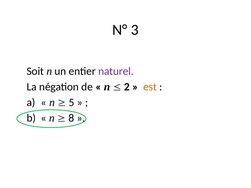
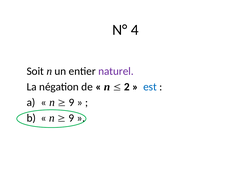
3: 3 -> 4 (135, 30)
est colour: orange -> blue (150, 87)
5: 5 -> 9 (72, 102)
8: 8 -> 9 (71, 118)
